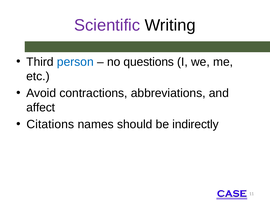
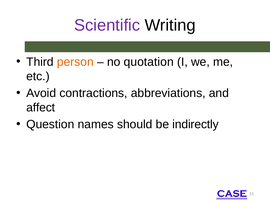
person colour: blue -> orange (75, 62)
questions: questions -> quotation (149, 62)
Citations: Citations -> Question (50, 124)
